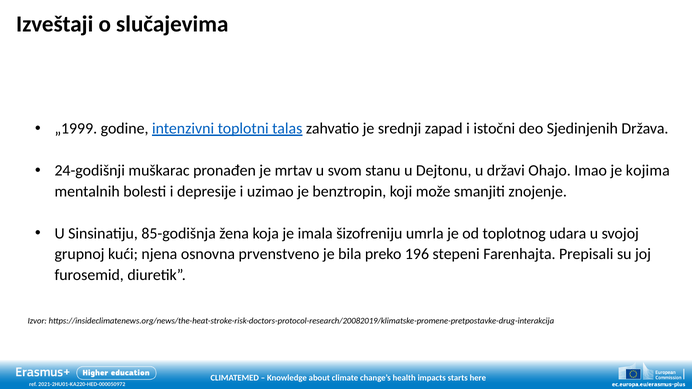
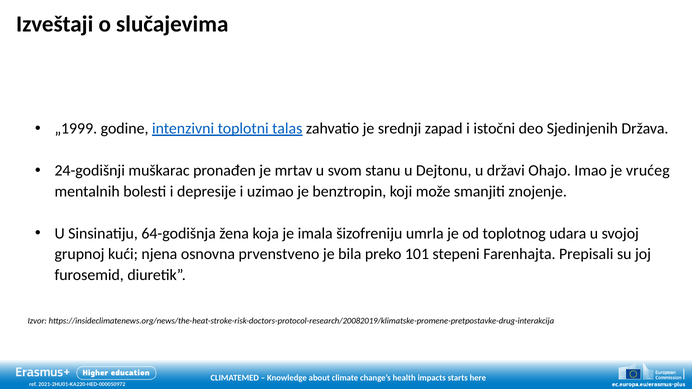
kojima: kojima -> vrućeg (648, 171)
85-godišnja: 85-godišnja -> 64-godišnja (179, 234)
196: 196 -> 101 (417, 254)
